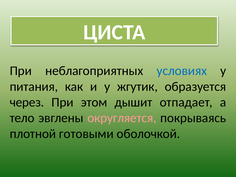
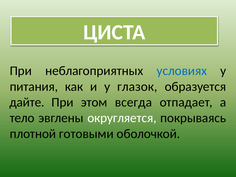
жгутик: жгутик -> глазок (137, 87)
через: через -> дайте (27, 102)
дышит: дышит -> всегда (133, 102)
округляется colour: pink -> white (122, 118)
